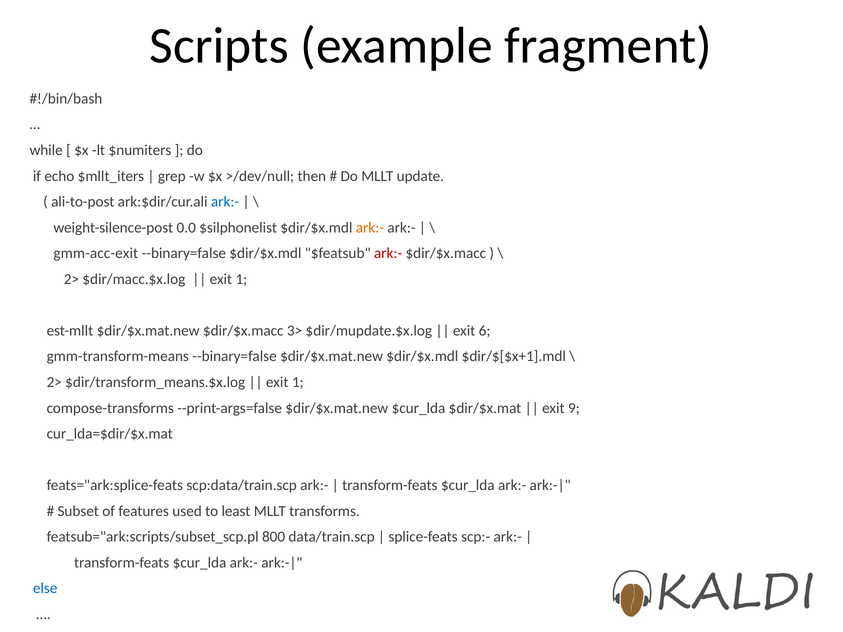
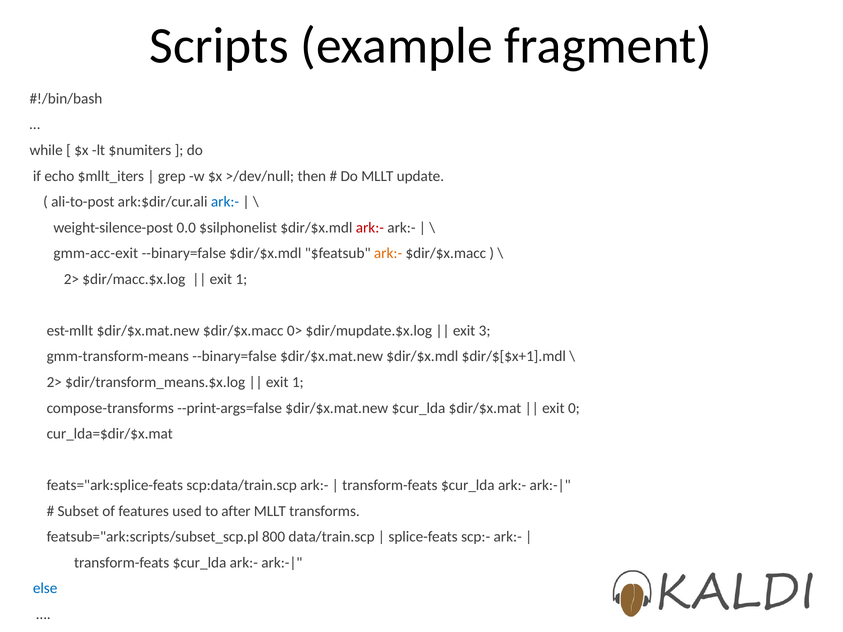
ark:- colour: orange -> red (370, 228)
ark:- colour: red -> orange (388, 253)
3>: 3> -> 0> (295, 331)
6: 6 -> 3 (485, 331)
9: 9 -> 0 (574, 408)
least: least -> after (236, 511)
